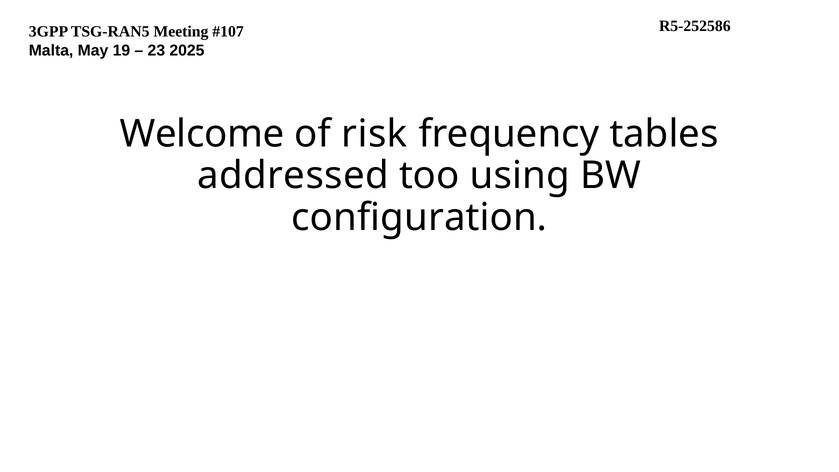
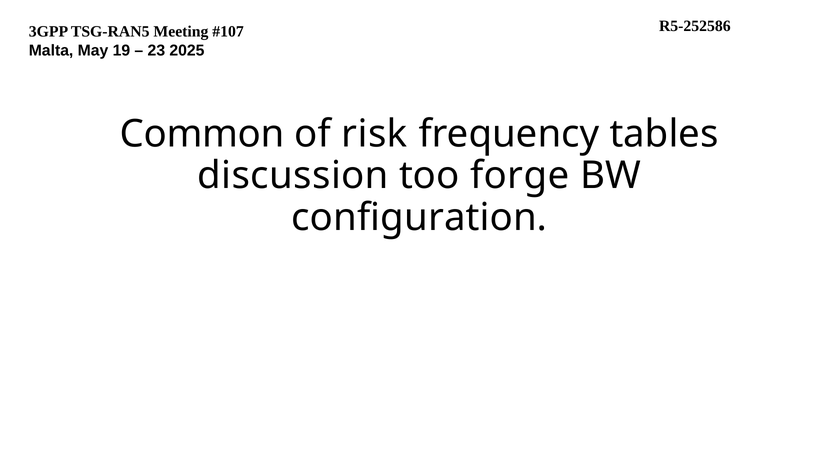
Welcome: Welcome -> Common (202, 134)
addressed: addressed -> discussion (293, 176)
using: using -> forge (520, 176)
